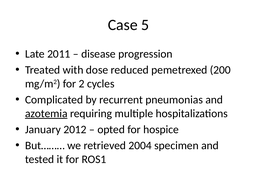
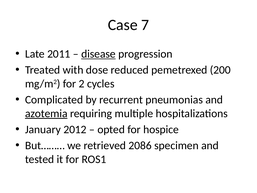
5: 5 -> 7 (145, 25)
disease underline: none -> present (98, 54)
2004: 2004 -> 2086 (140, 145)
